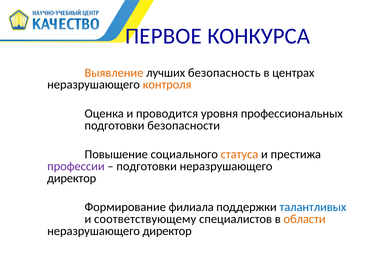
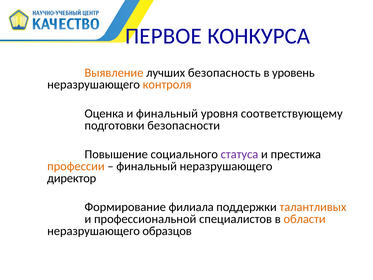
центрах: центрах -> уровень (293, 73)
и проводится: проводится -> финальный (167, 113)
профессиональных: профессиональных -> соответствующему (292, 113)
статуса colour: orange -> purple (239, 154)
профессии colour: purple -> orange (76, 166)
подготовки: подготовки -> финальный (147, 166)
талантливых colour: blue -> orange (313, 207)
соответствующему: соответствующему -> профессиональной (145, 219)
директор: директор -> образцов (167, 231)
